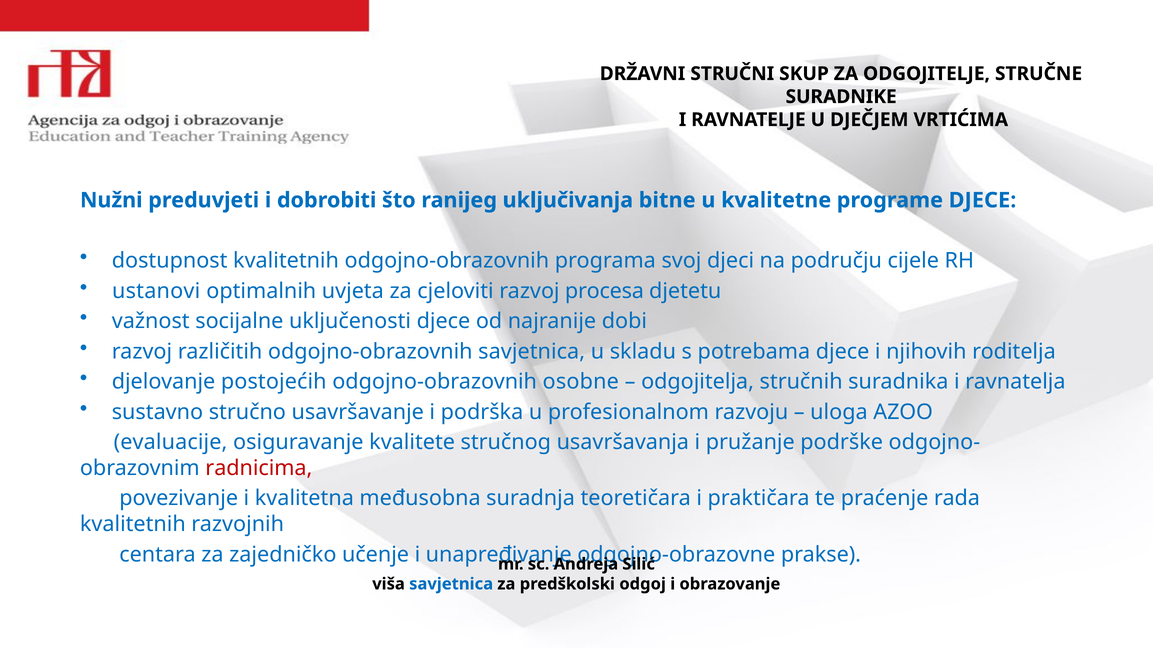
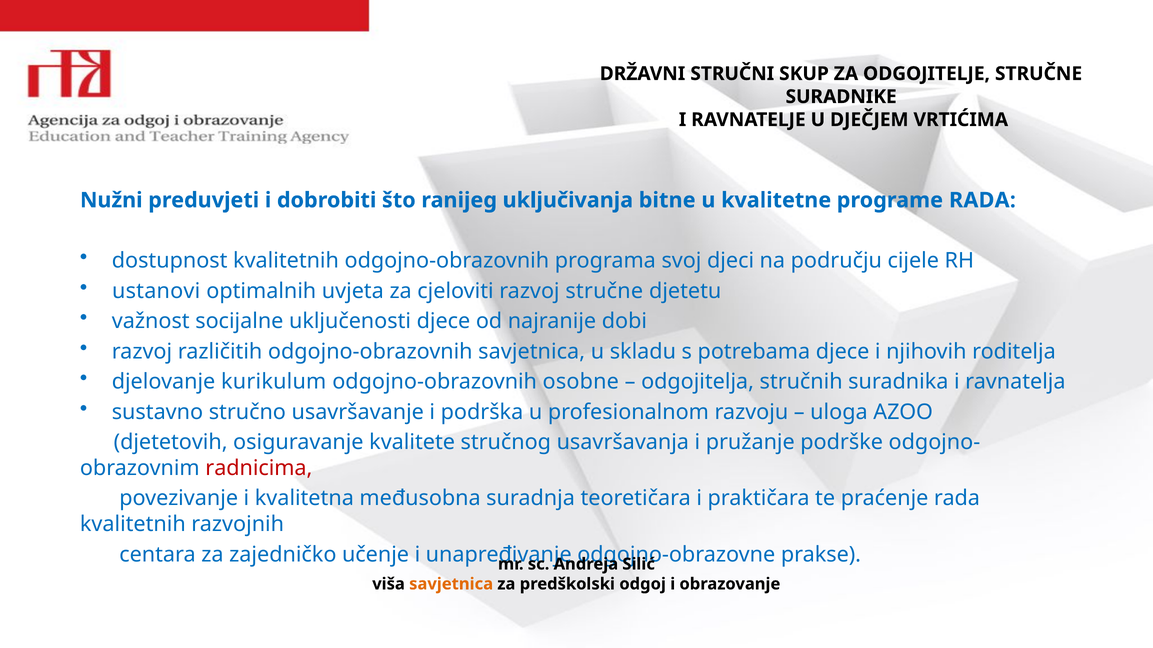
programe DJECE: DJECE -> RADA (982, 200)
razvoj procesa: procesa -> stručne (604, 291)
postojećih: postojećih -> kurikulum (274, 382)
evaluacije: evaluacije -> djetetovih (171, 443)
savjetnica colour: blue -> orange (451, 584)
